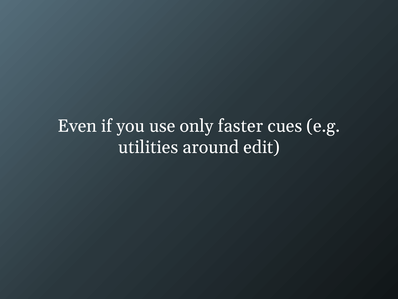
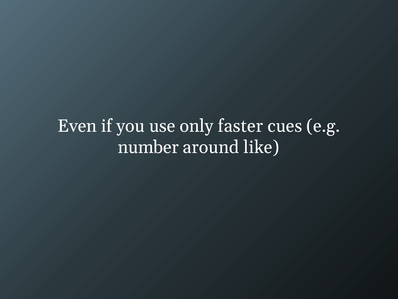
utilities: utilities -> number (148, 147)
edit: edit -> like (261, 147)
